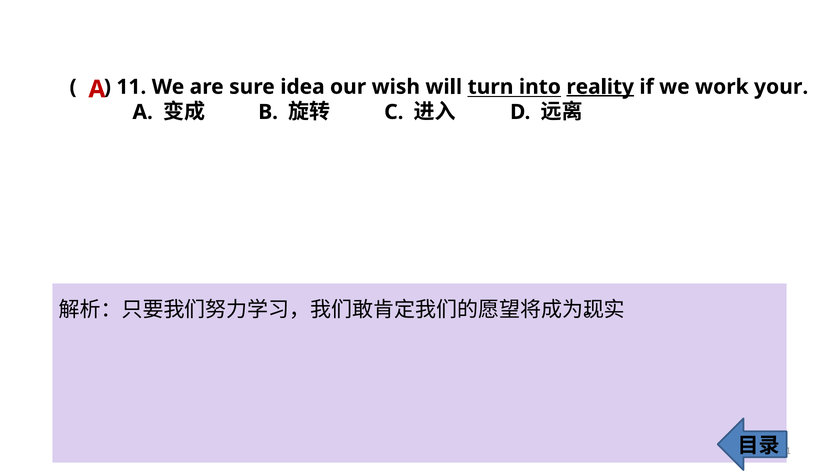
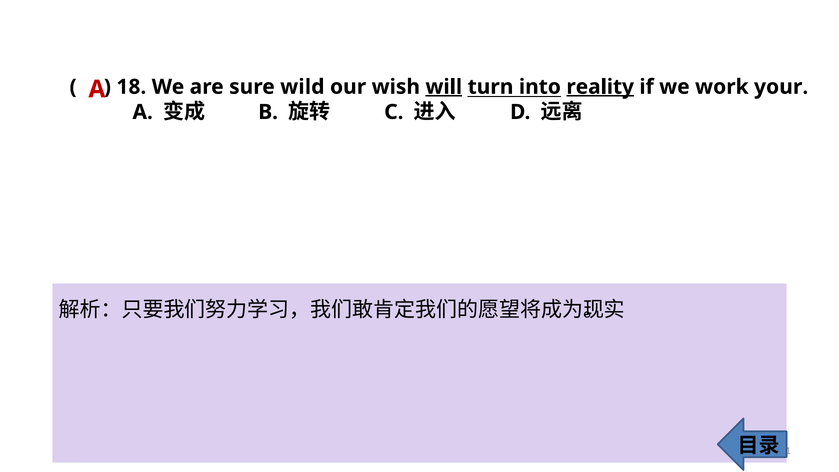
11: 11 -> 18 (131, 87)
idea: idea -> wild (302, 87)
will underline: none -> present (444, 87)
